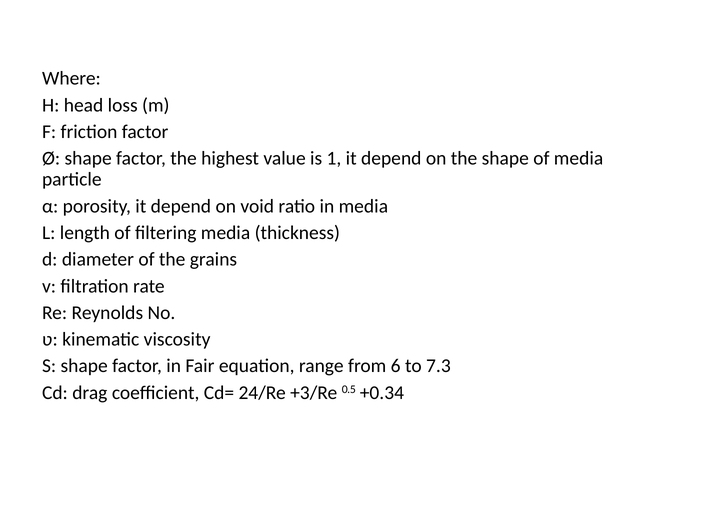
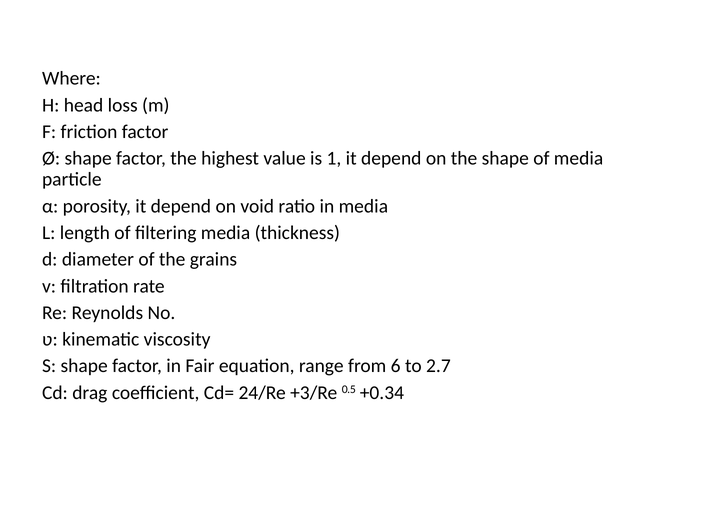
7.3: 7.3 -> 2.7 (438, 366)
